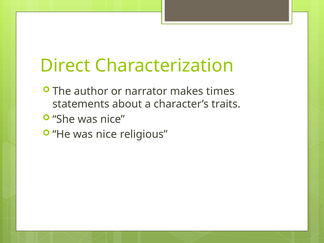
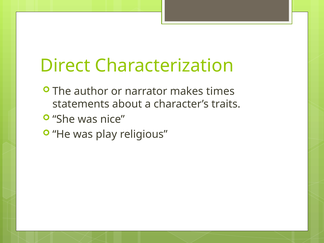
He was nice: nice -> play (106, 134)
